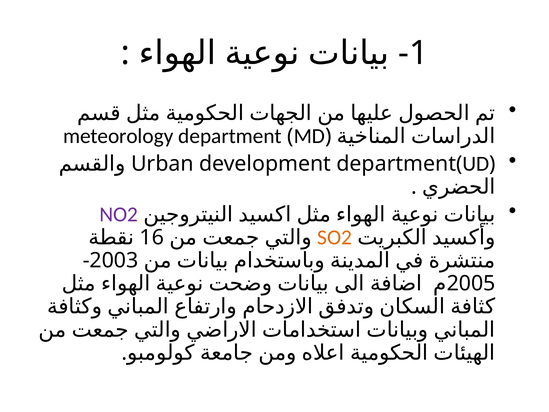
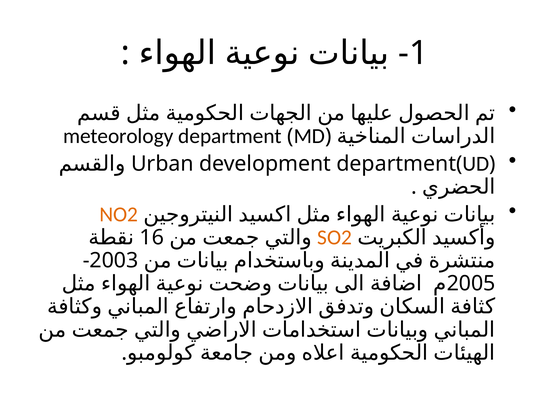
NO2 colour: purple -> orange (119, 214)
